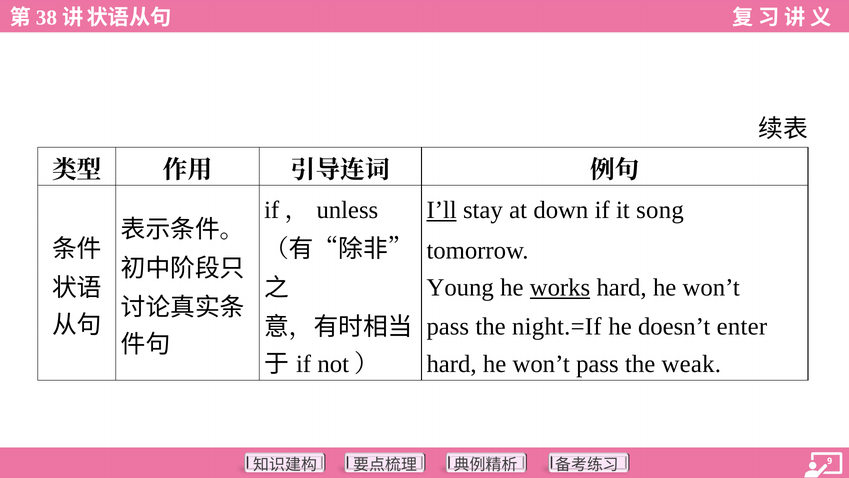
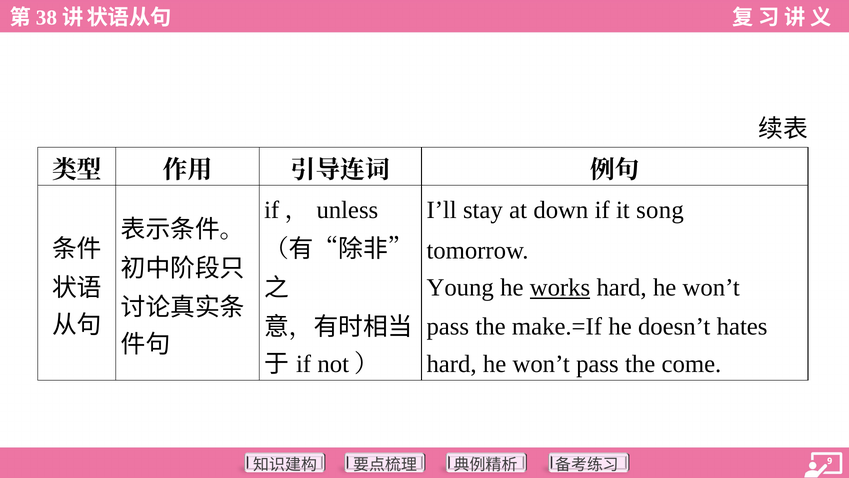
I’ll underline: present -> none (442, 210)
night.=If: night.=If -> make.=If (557, 326)
enter: enter -> hates (742, 326)
weak: weak -> come (691, 364)
